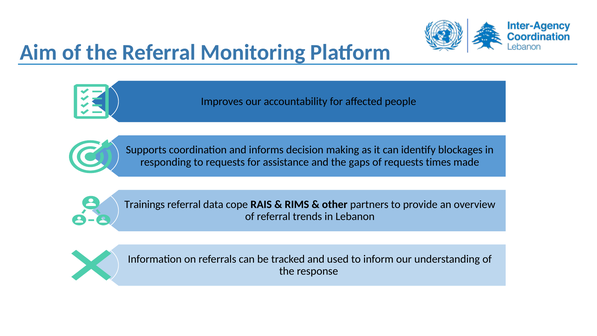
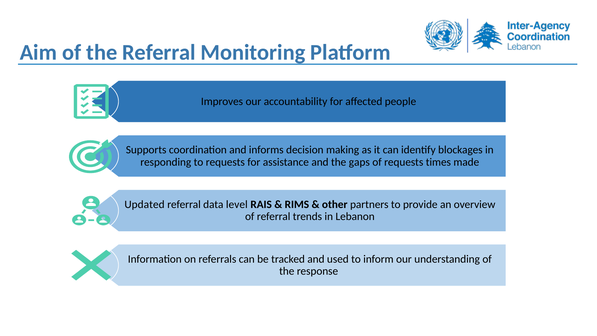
Trainings: Trainings -> Updated (145, 204)
cope: cope -> level (237, 204)
